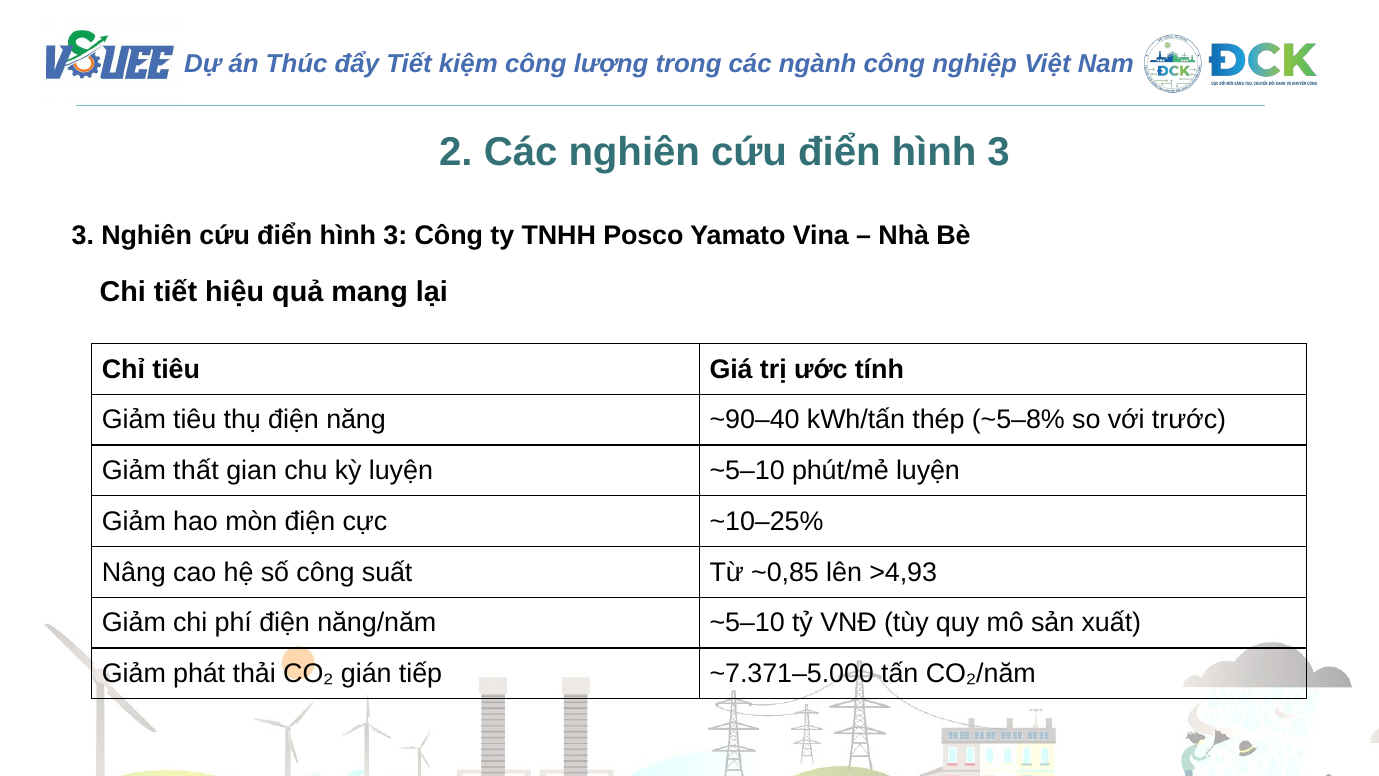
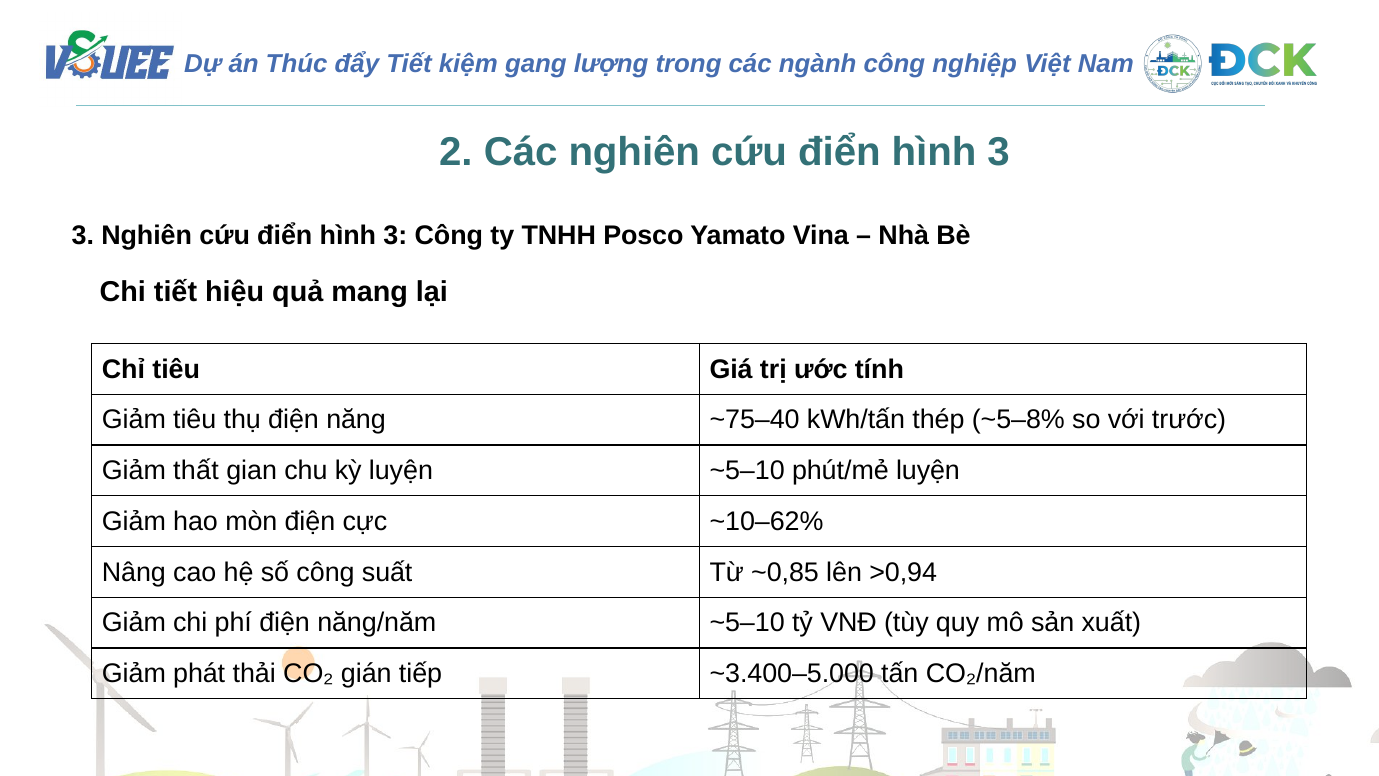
công: công -> gang (536, 64)
~90–40: ~90–40 -> ~75–40 (755, 420)
~10–25%: ~10–25% -> ~10–62% (767, 521)
>4,93: >4,93 -> >0,94 (903, 572)
~7.371–5.000: ~7.371–5.000 -> ~3.400–5.000 (792, 673)
